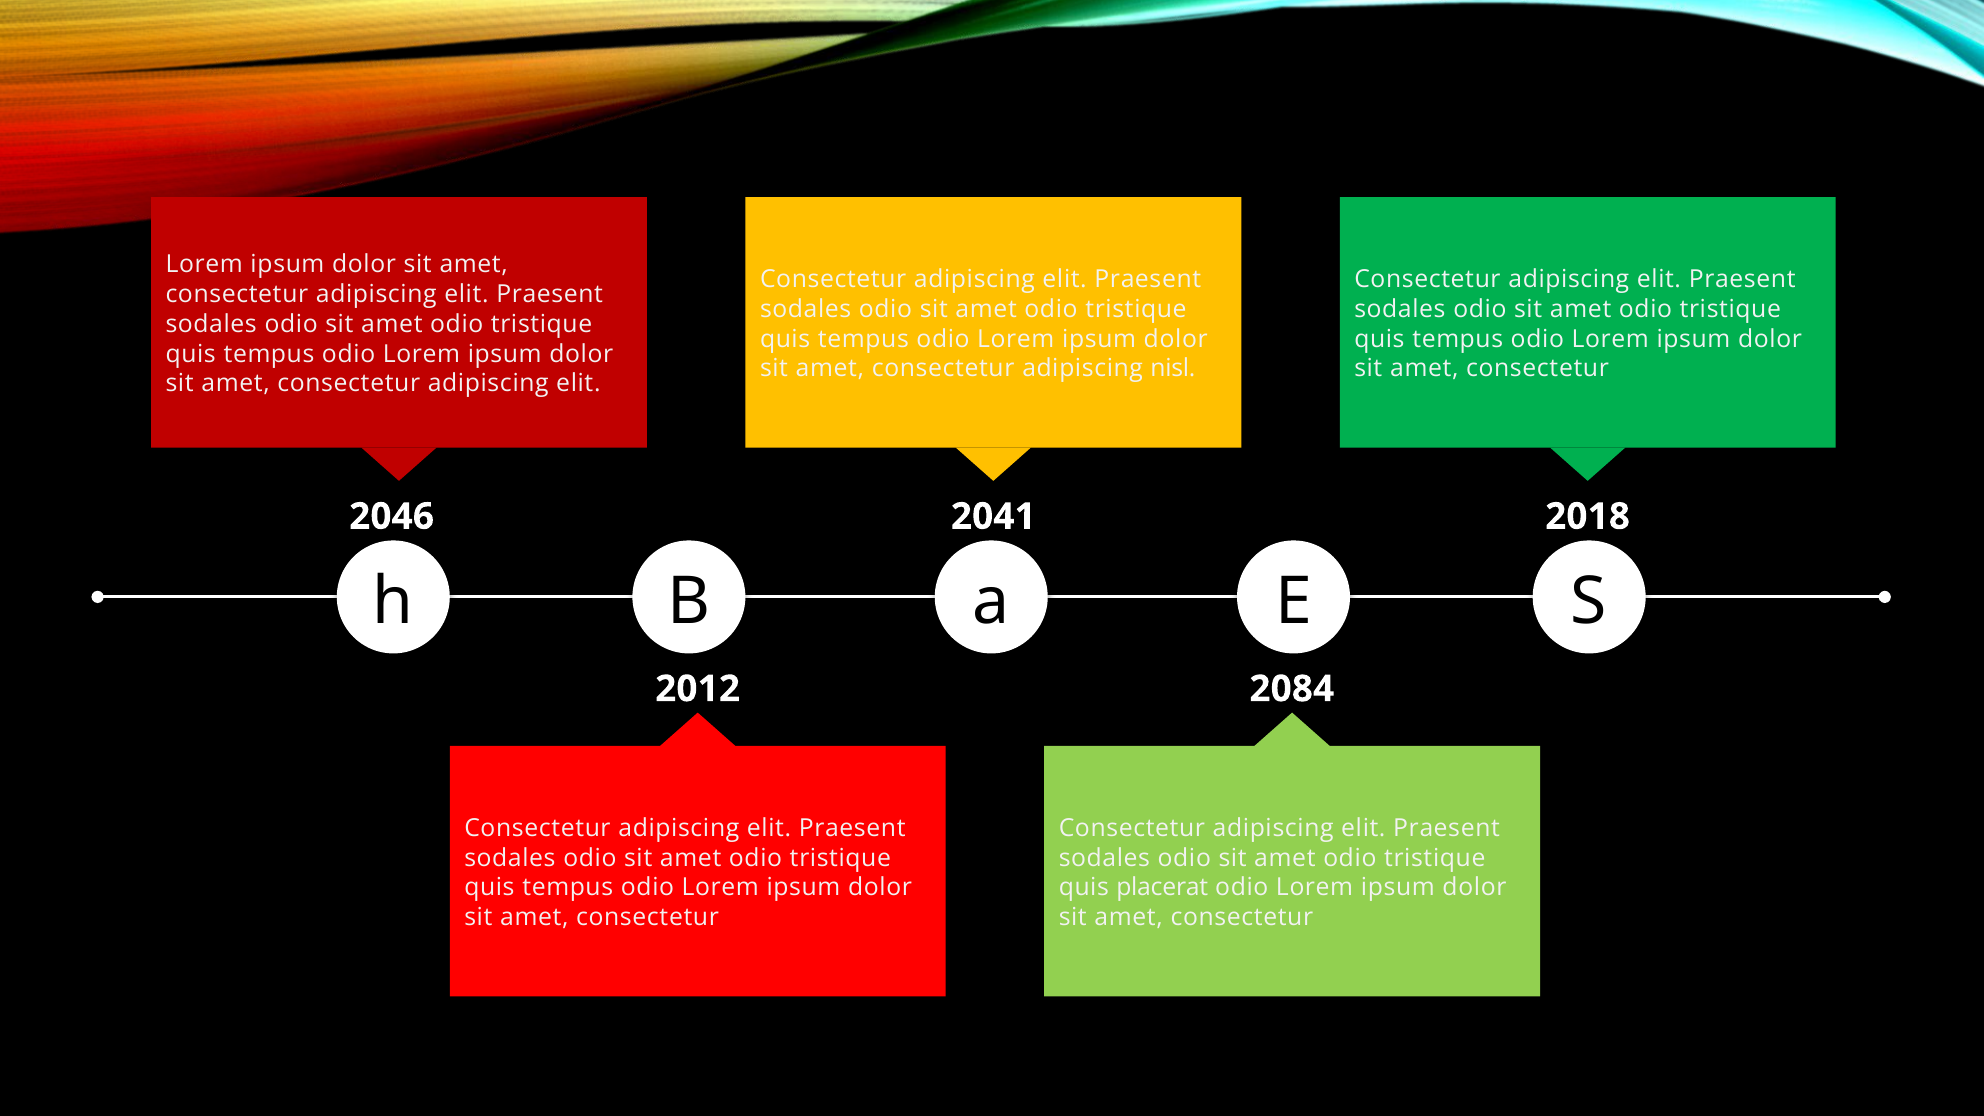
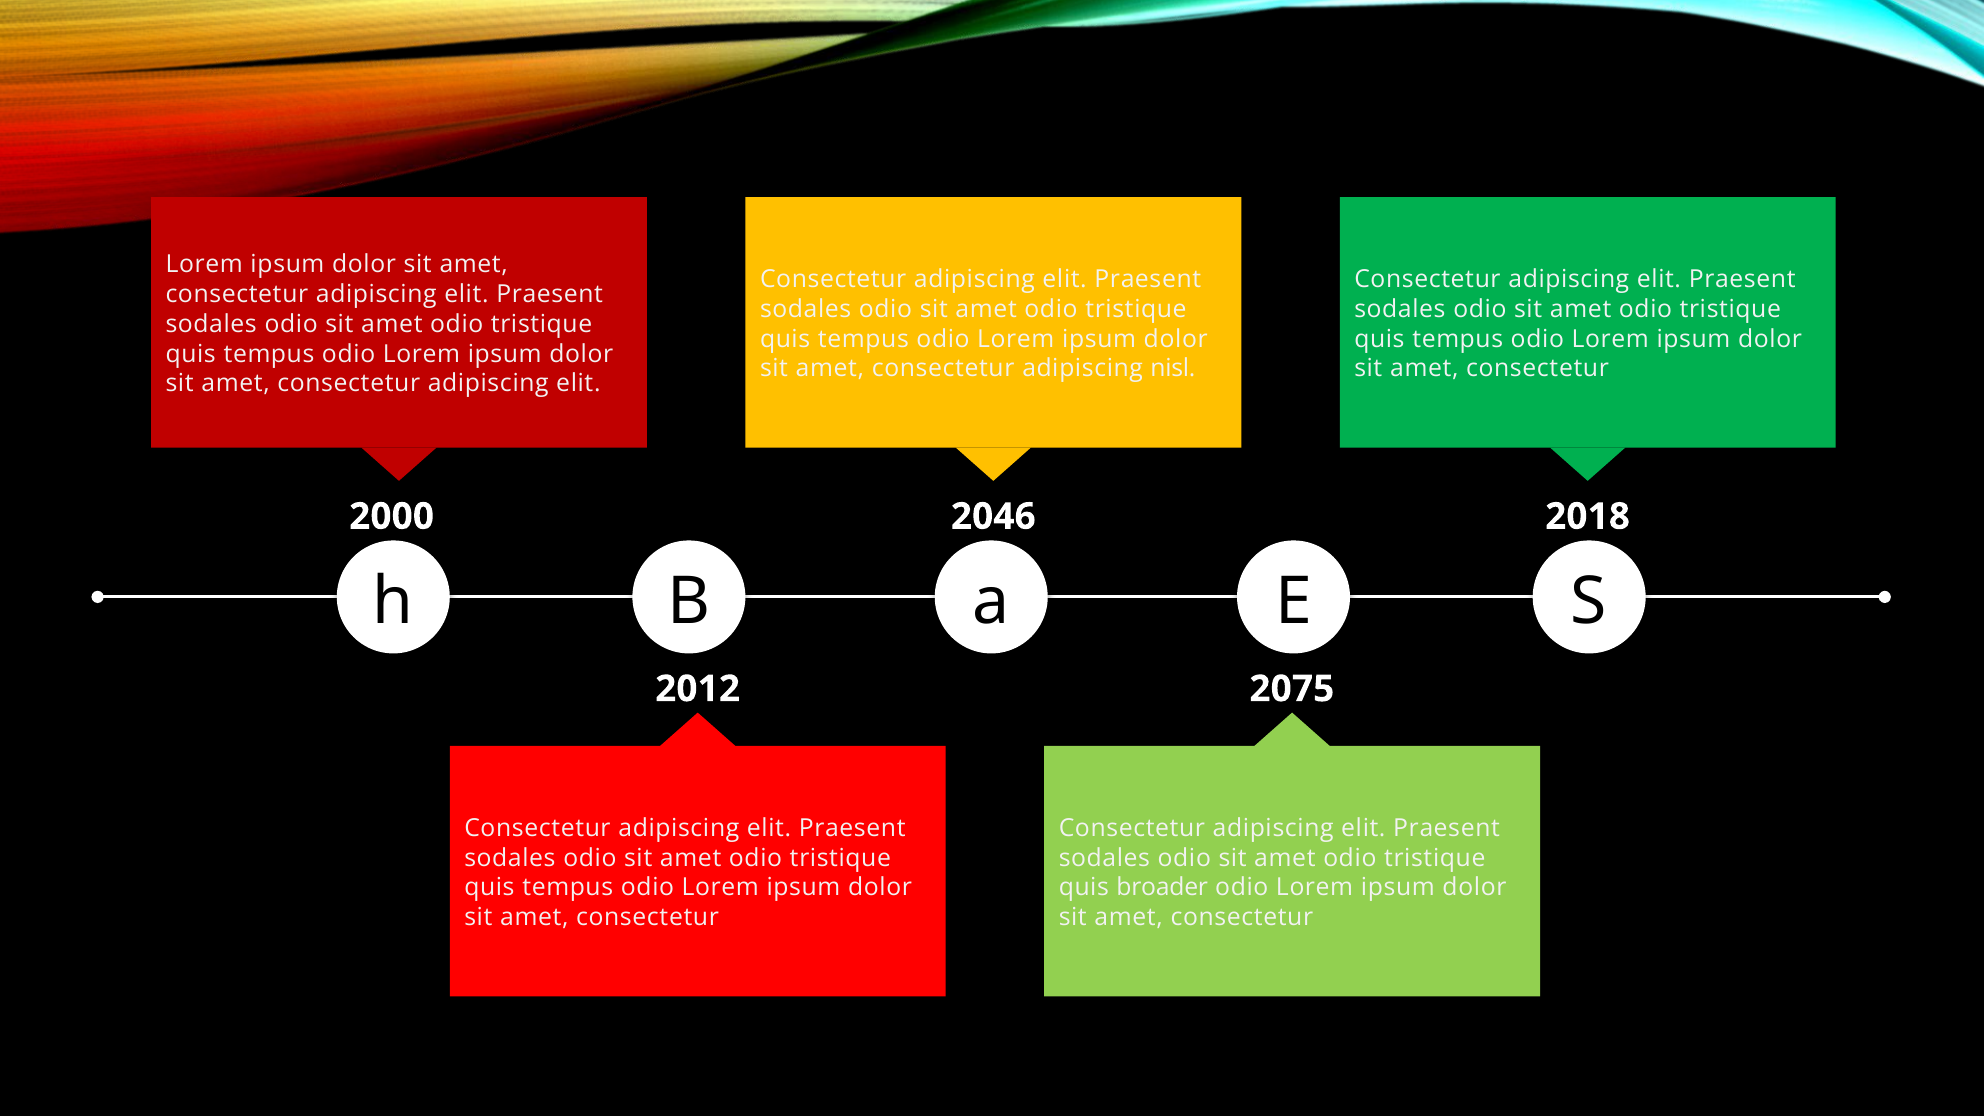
2046: 2046 -> 2000 (392, 517)
2041: 2041 -> 2046 (993, 517)
2084: 2084 -> 2075 (1292, 689)
placerat: placerat -> broader (1162, 888)
